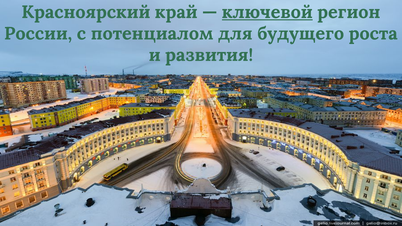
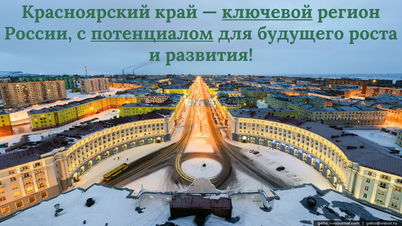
потенциалом underline: none -> present (152, 34)
